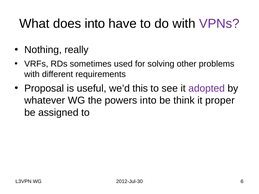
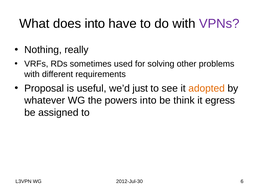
this: this -> just (140, 88)
adopted colour: purple -> orange (207, 88)
proper: proper -> egress (220, 101)
